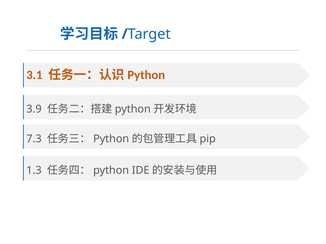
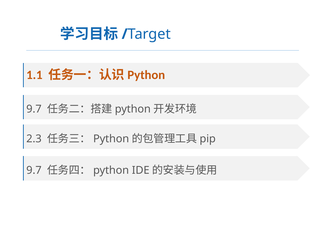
3.1: 3.1 -> 1.1 (34, 75)
3.9: 3.9 -> 9.7 (34, 109)
7.3: 7.3 -> 2.3 (34, 139)
1.3: 1.3 -> 9.7 (34, 171)
